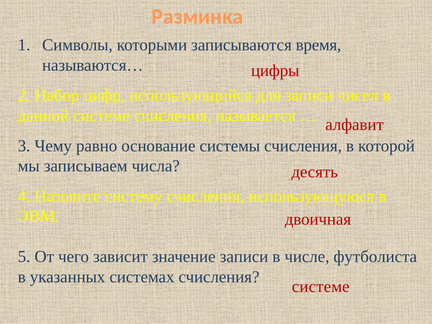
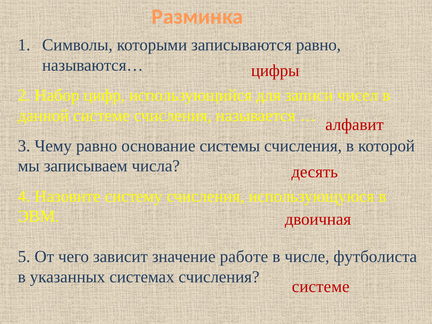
записываются время: время -> равно (318, 45)
значение записи: записи -> работе (244, 257)
